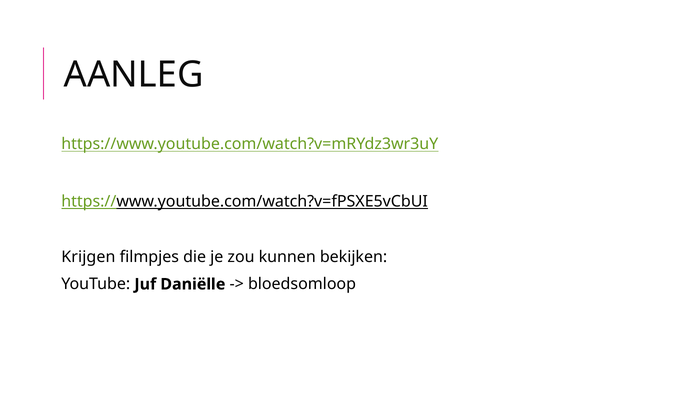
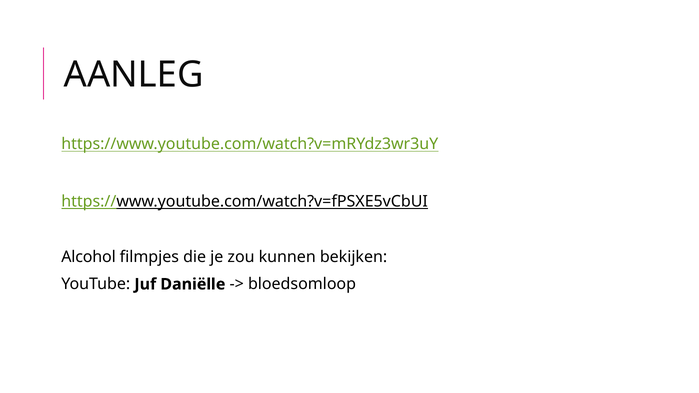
Krijgen: Krijgen -> Alcohol (89, 257)
